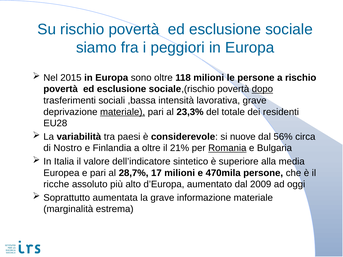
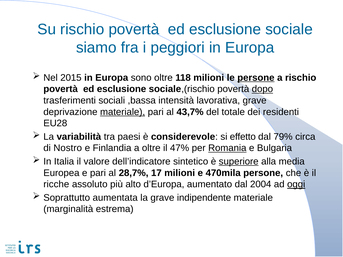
persone underline: none -> present (256, 78)
23,3%: 23,3% -> 43,7% (190, 112)
nuove: nuove -> effetto (243, 137)
56%: 56% -> 79% (283, 137)
21%: 21% -> 47% (180, 148)
superiore underline: none -> present (239, 162)
2009: 2009 -> 2004 (261, 184)
oggi underline: none -> present (296, 184)
informazione: informazione -> indipendente (204, 198)
